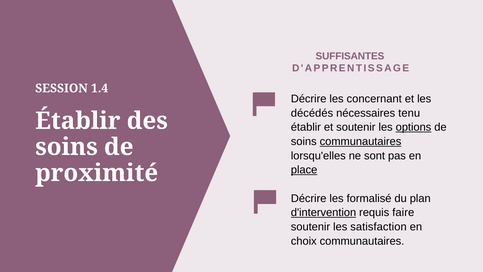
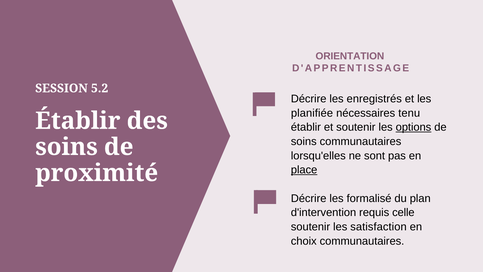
SUFFISANTES: SUFFISANTES -> ORIENTATION (350, 56)
1.4: 1.4 -> 5.2 (100, 88)
concernant: concernant -> enregistrés (374, 99)
décédés: décédés -> planifiée (312, 113)
communautaires underline: present -> none (361, 141)
d'intervention underline: present -> none (324, 212)
faire: faire -> celle (403, 212)
